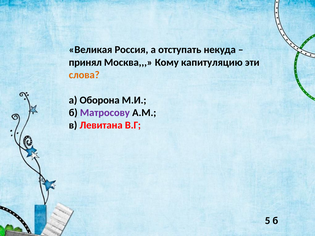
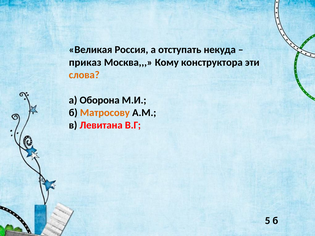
принял: принял -> приказ (85, 62)
капитуляцию: капитуляцию -> конструктора (212, 62)
Матросову colour: purple -> orange (105, 113)
